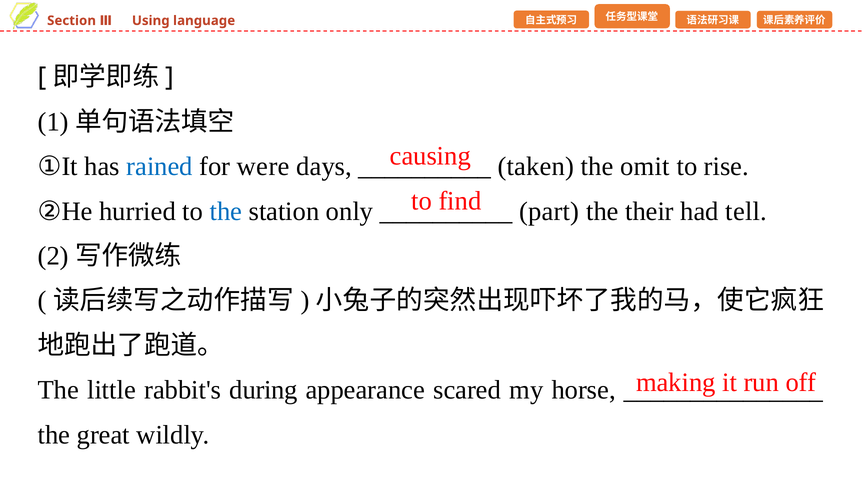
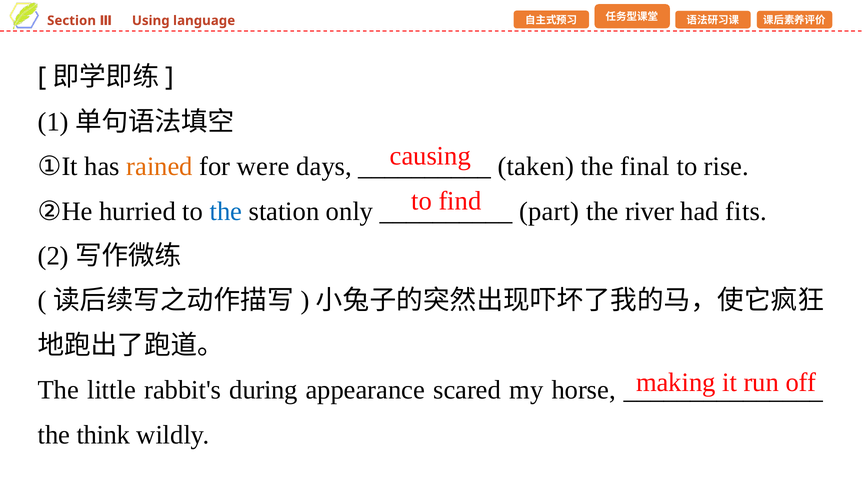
rained colour: blue -> orange (160, 166)
omit: omit -> final (645, 166)
their: their -> river (650, 211)
tell: tell -> fits (746, 211)
great: great -> think (103, 435)
